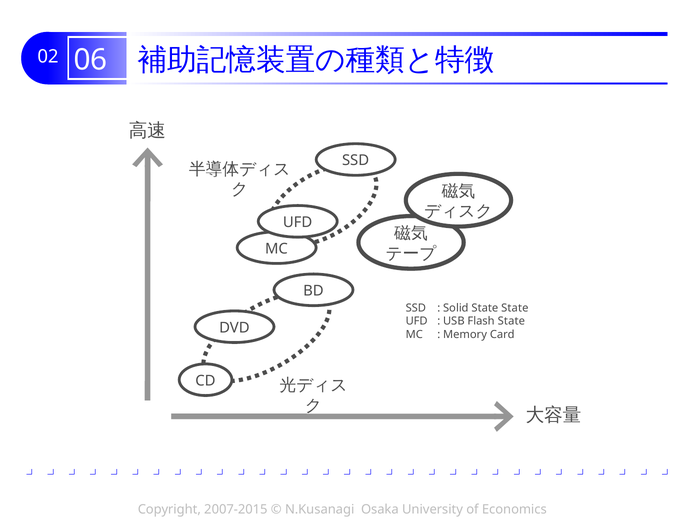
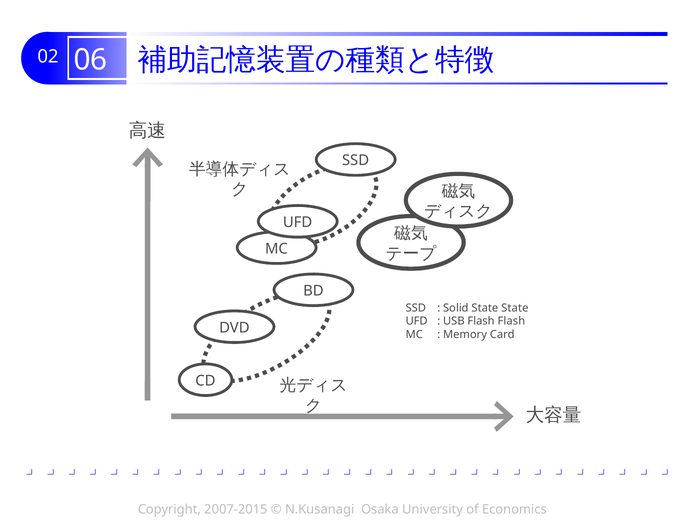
Flash State: State -> Flash (511, 321)
